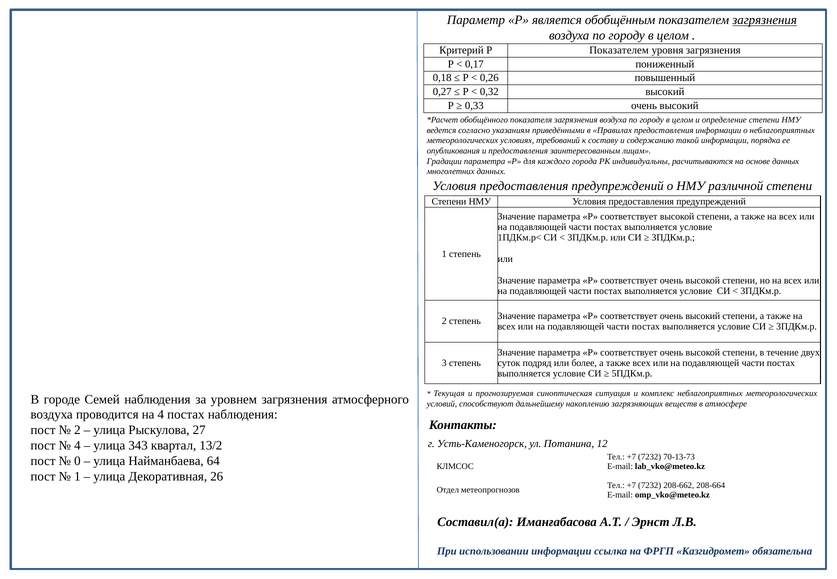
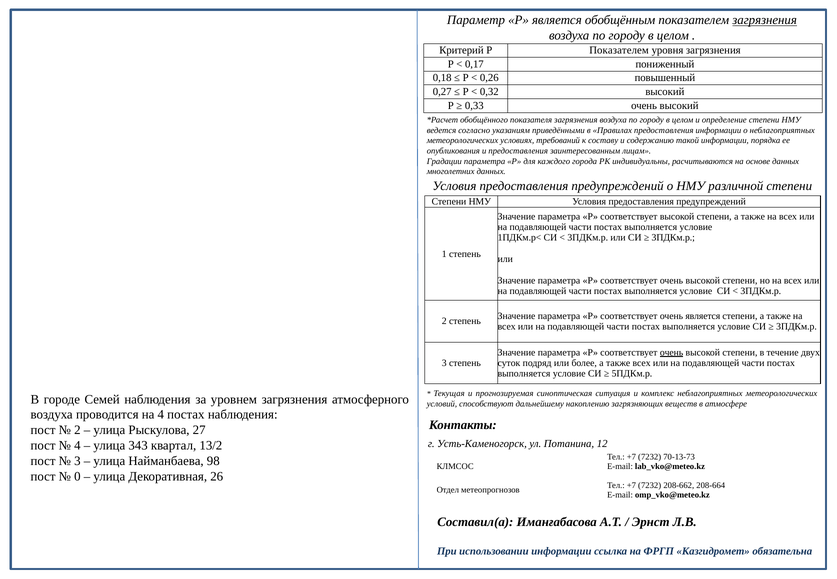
соответствует очень высокий: высокий -> является (703, 316)
очень underline: none -> present (672, 353)
0: 0 -> 3 (77, 461)
64: 64 -> 98 (213, 461)
1: 1 -> 0 (77, 477)
